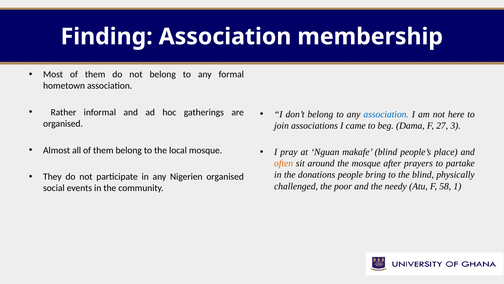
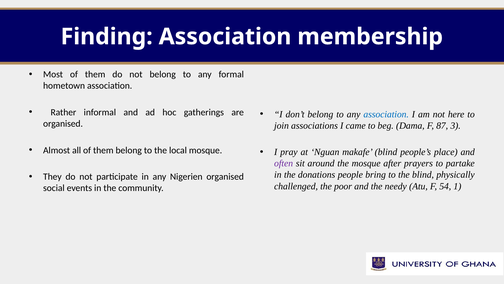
27: 27 -> 87 (442, 125)
often colour: orange -> purple (284, 163)
58: 58 -> 54 (445, 186)
